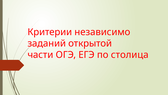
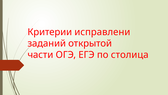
независимо: независимо -> исправлени (102, 32)
